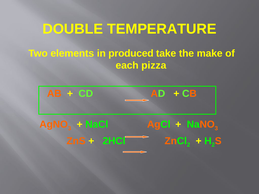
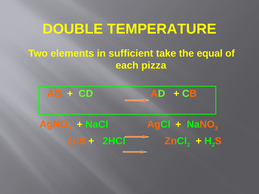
produced: produced -> sufficient (131, 53)
make: make -> equal (210, 53)
